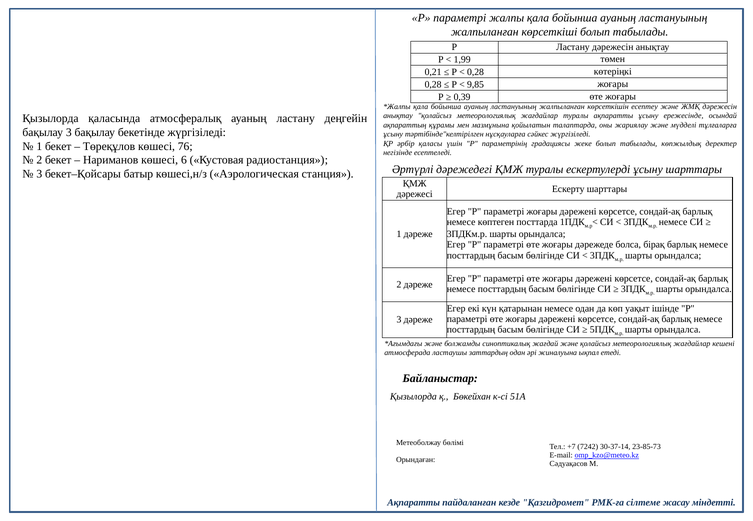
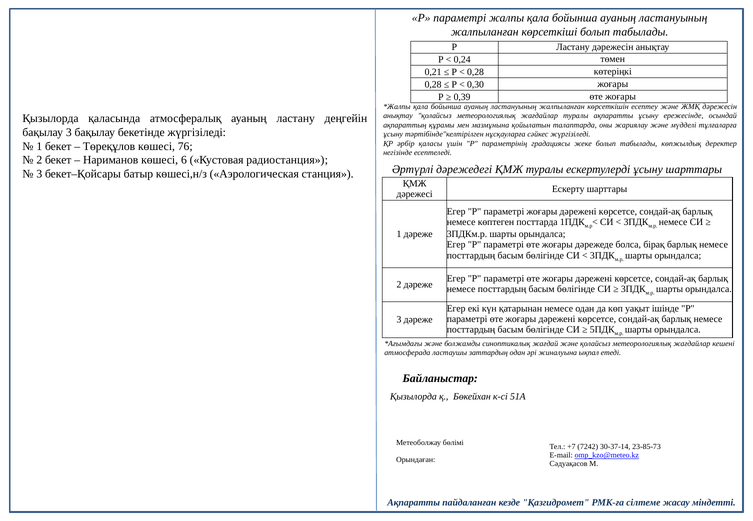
1,99: 1,99 -> 0,24 (462, 60)
9,85: 9,85 -> 0,30 (476, 85)
